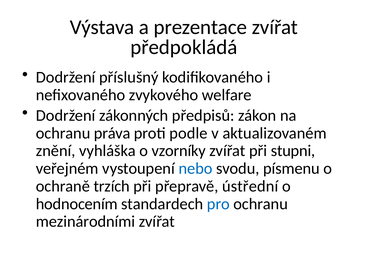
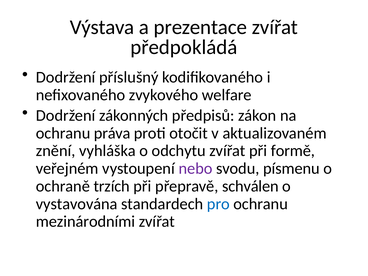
podle: podle -> otočit (189, 133)
vzorníky: vzorníky -> odchytu (179, 151)
stupni: stupni -> formě (293, 151)
nebo colour: blue -> purple (196, 169)
ústřední: ústřední -> schválen (250, 186)
hodnocením: hodnocením -> vystavována (77, 204)
